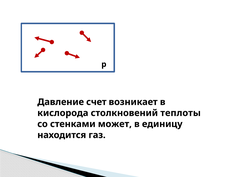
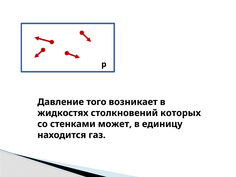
счет: счет -> того (96, 102)
кислорода: кислорода -> жидкостях (63, 113)
теплоты: теплоты -> которых (181, 113)
